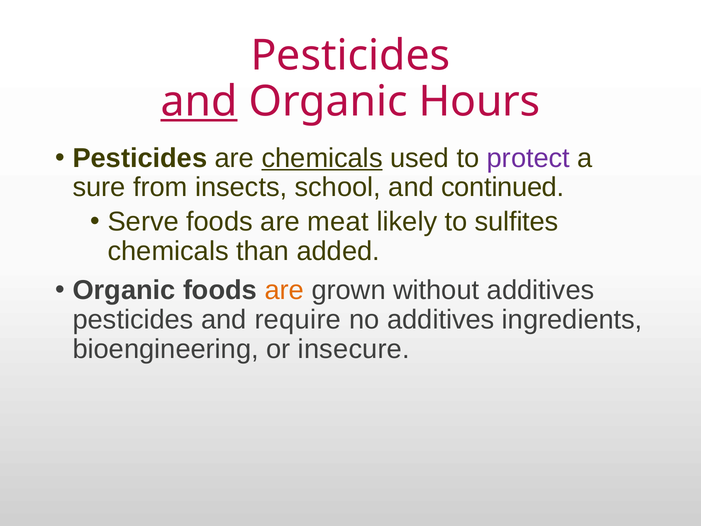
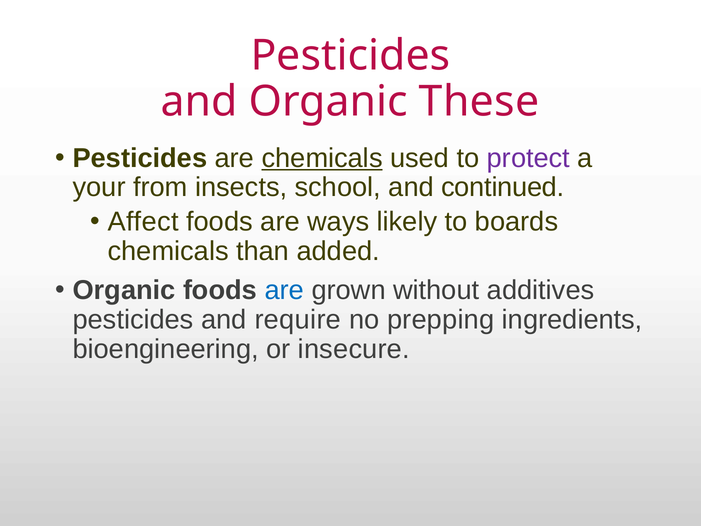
and underline: present -> none (199, 102)
Hours: Hours -> These (479, 102)
sure: sure -> your (99, 187)
Serve: Serve -> Affect (143, 222)
meat: meat -> ways (338, 222)
sulfites: sulfites -> boards (517, 222)
are colour: orange -> blue (284, 290)
no additives: additives -> prepping (441, 320)
